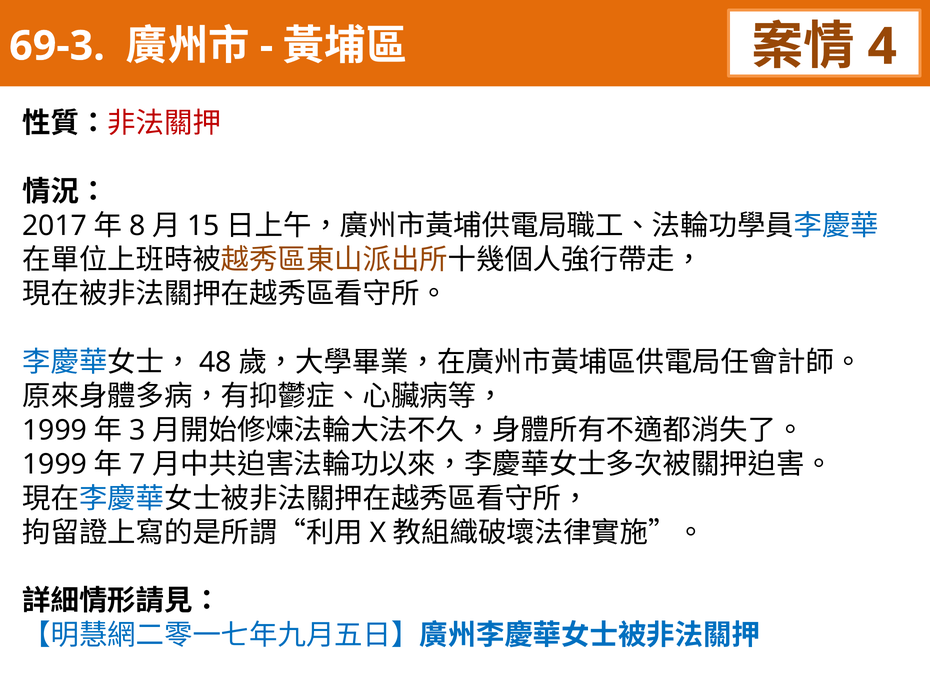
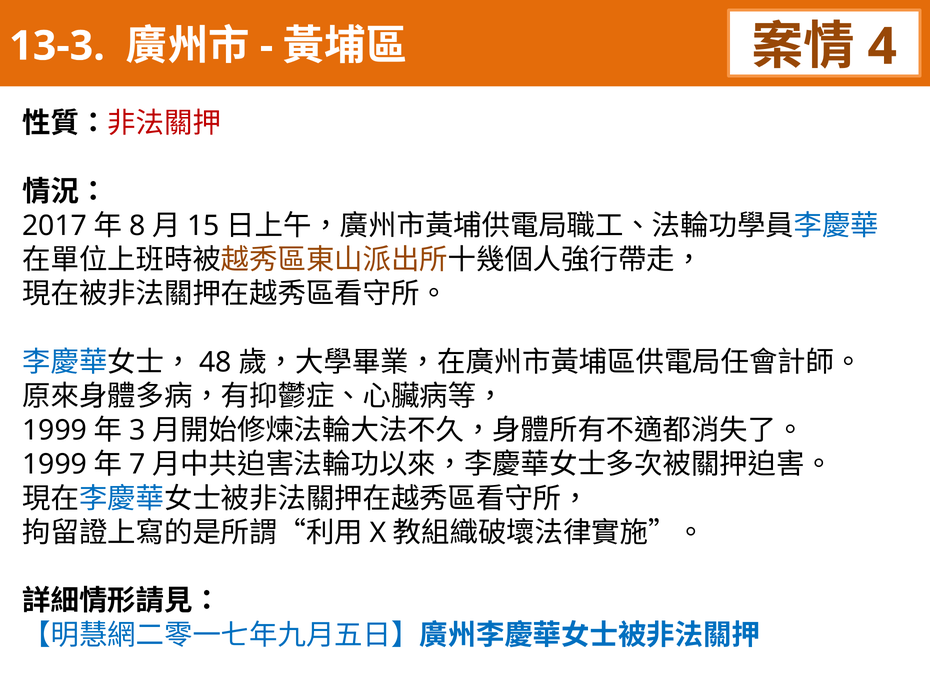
69-3: 69-3 -> 13-3 (57, 46)
